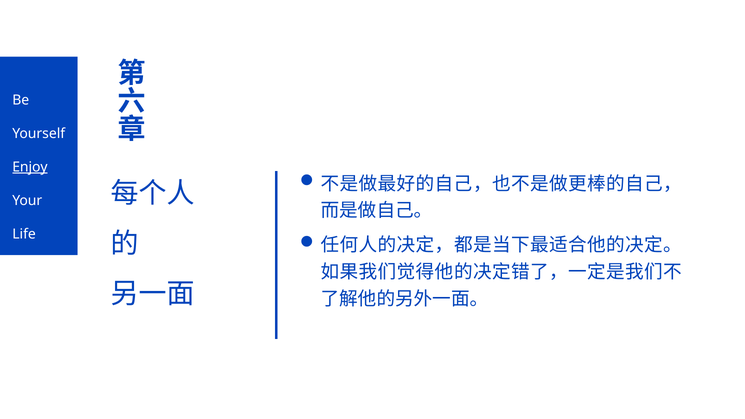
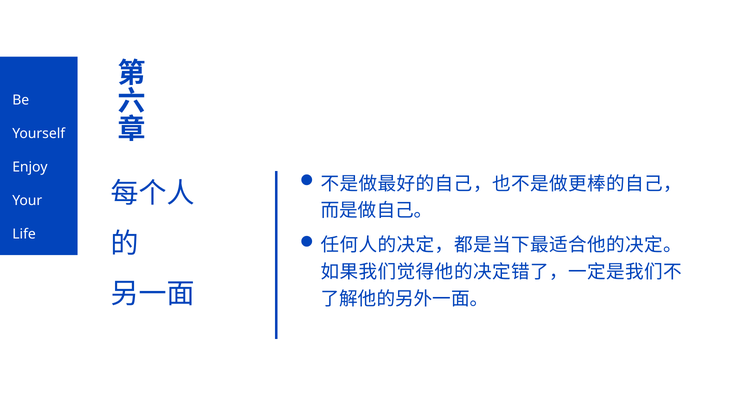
Enjoy underline: present -> none (30, 167)
